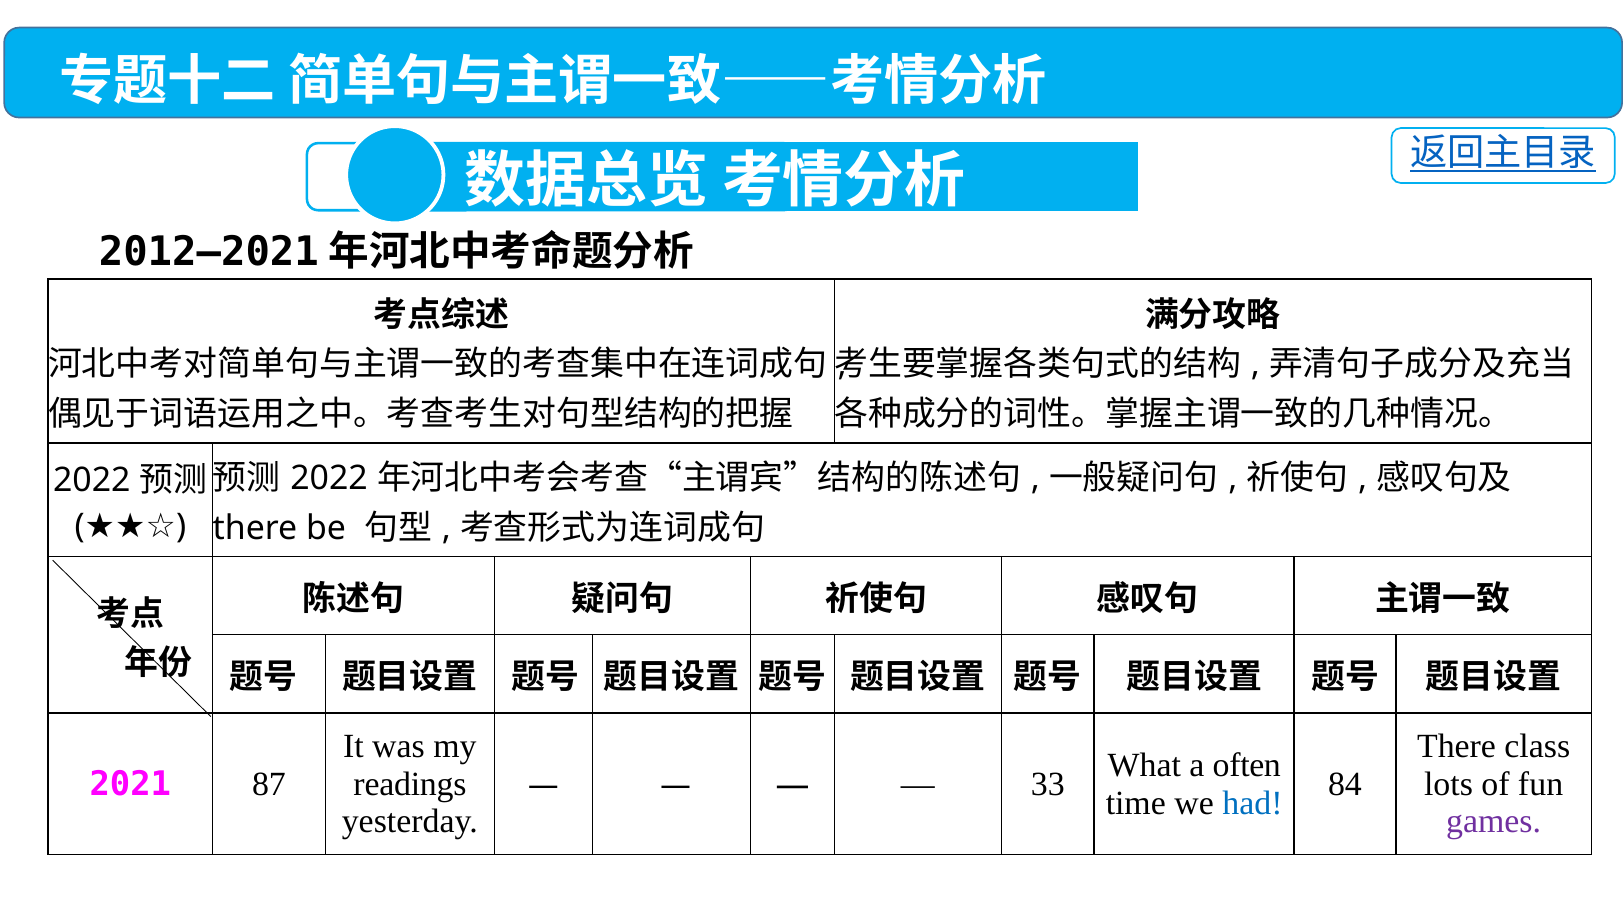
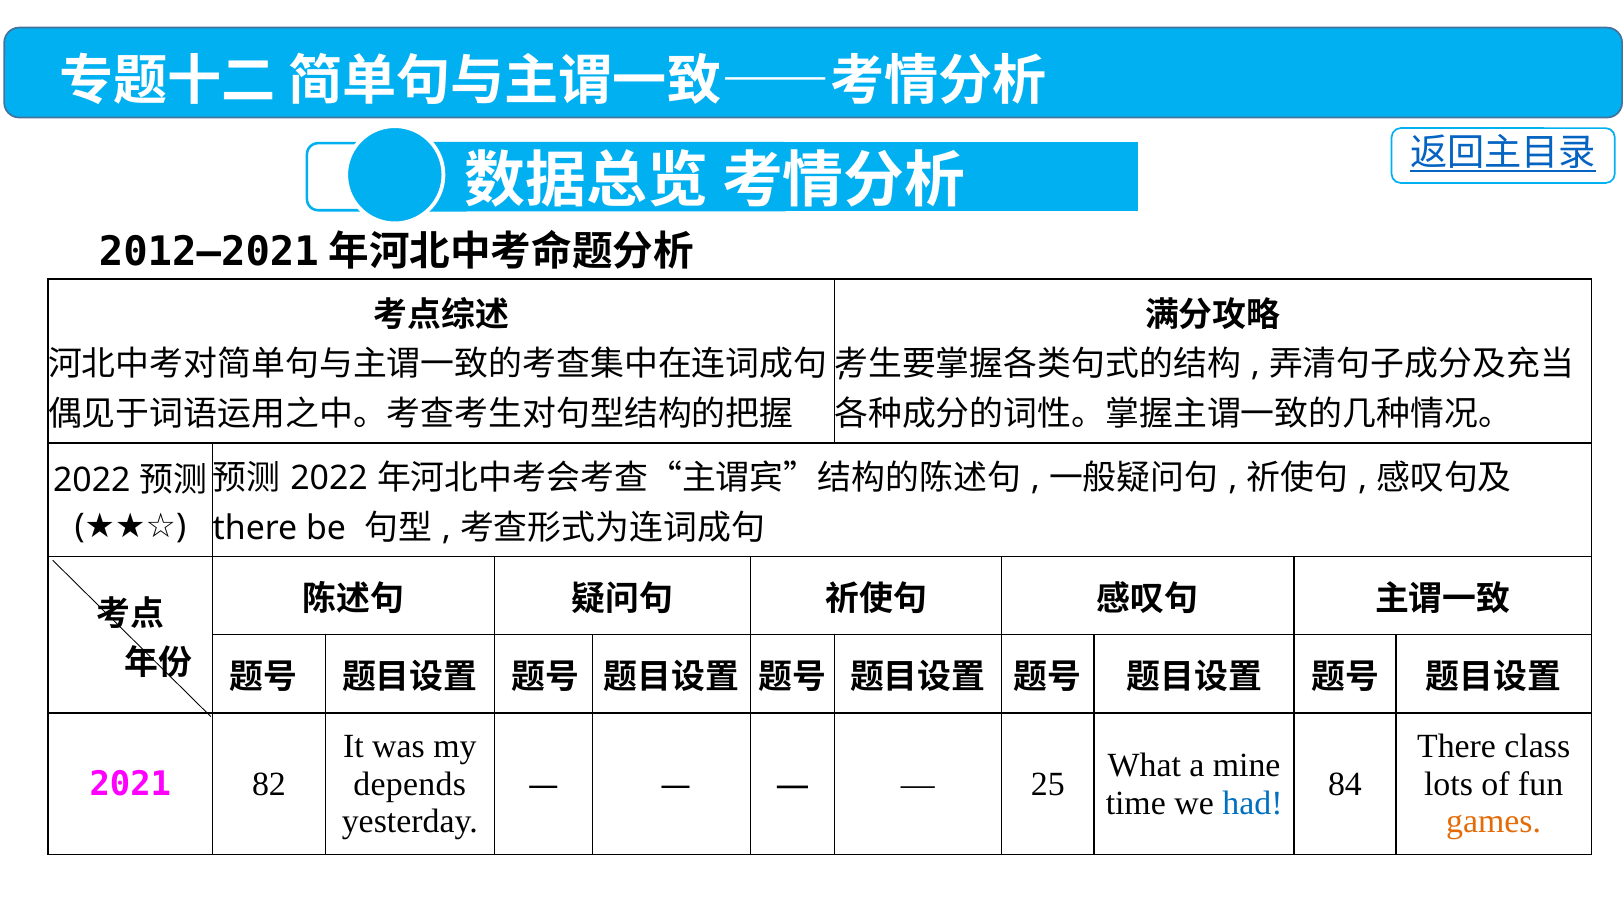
often: often -> mine (1247, 765)
readings: readings -> depends (410, 784)
87: 87 -> 82 (269, 784)
33: 33 -> 25 (1048, 784)
games colour: purple -> orange (1494, 821)
